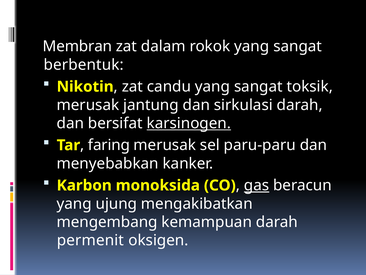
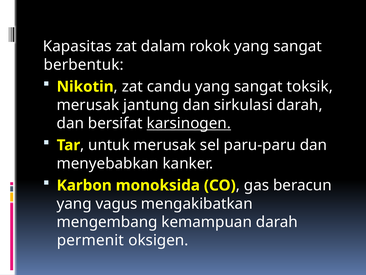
Membran: Membran -> Kapasitas (77, 46)
faring: faring -> untuk (109, 145)
gas underline: present -> none (257, 185)
ujung: ujung -> vagus (116, 203)
